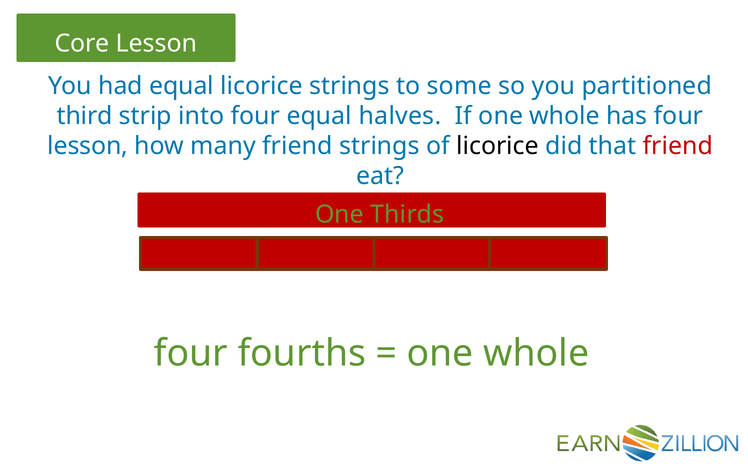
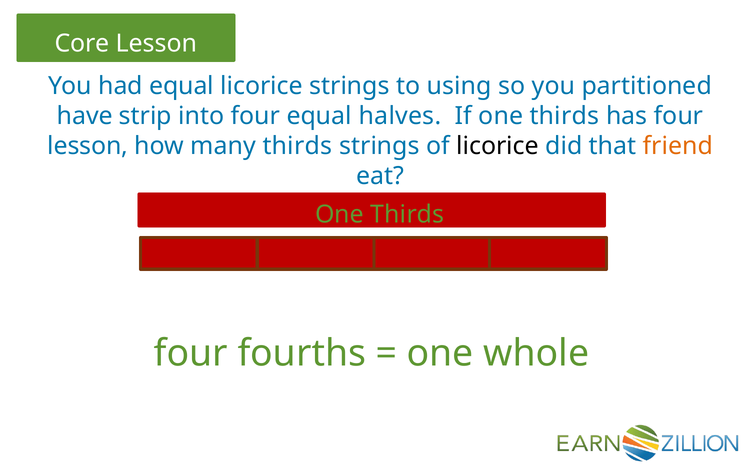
some: some -> using (459, 86)
third: third -> have (85, 116)
If one whole: whole -> thirds (564, 116)
many friend: friend -> thirds (297, 146)
friend colour: red -> orange (678, 146)
